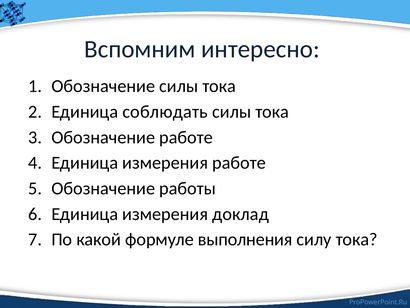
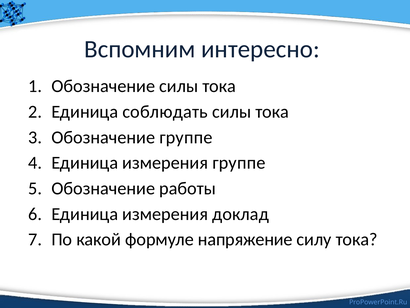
Обозначение работе: работе -> группе (186, 137)
измерения работе: работе -> группе (239, 163)
выполнения: выполнения -> напряжение (245, 239)
